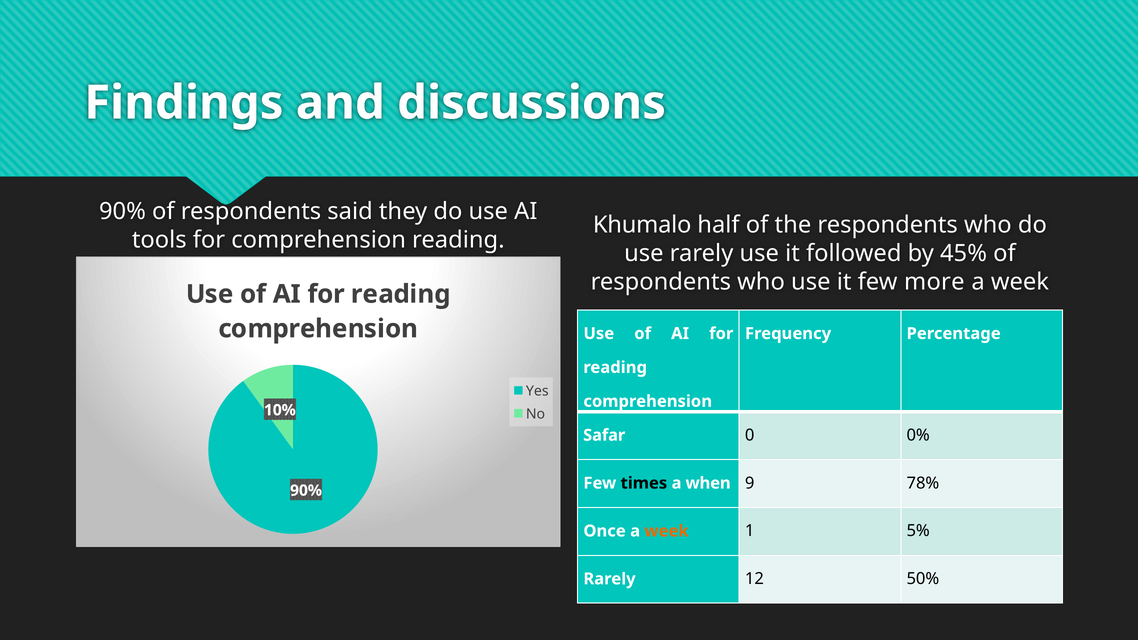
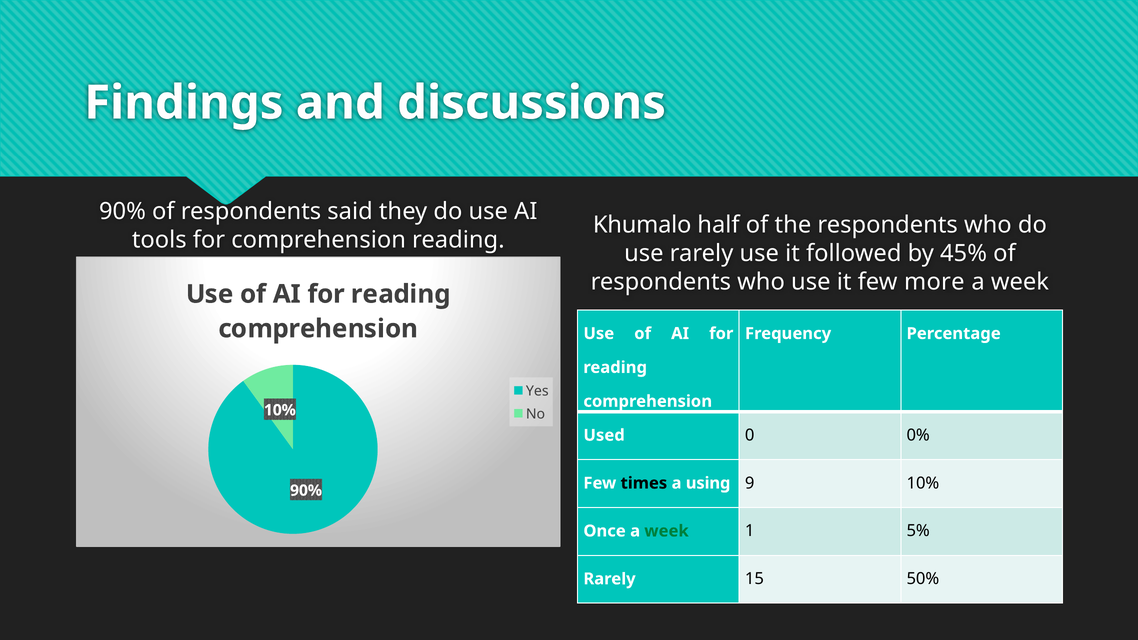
Safar: Safar -> Used (604, 435)
when: when -> using (708, 483)
9 78%: 78% -> 10% (923, 483)
week colour: orange -> green (667, 531)
12: 12 -> 15 (754, 579)
